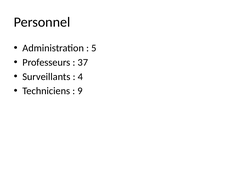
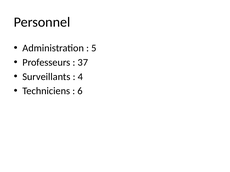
9: 9 -> 6 (80, 91)
